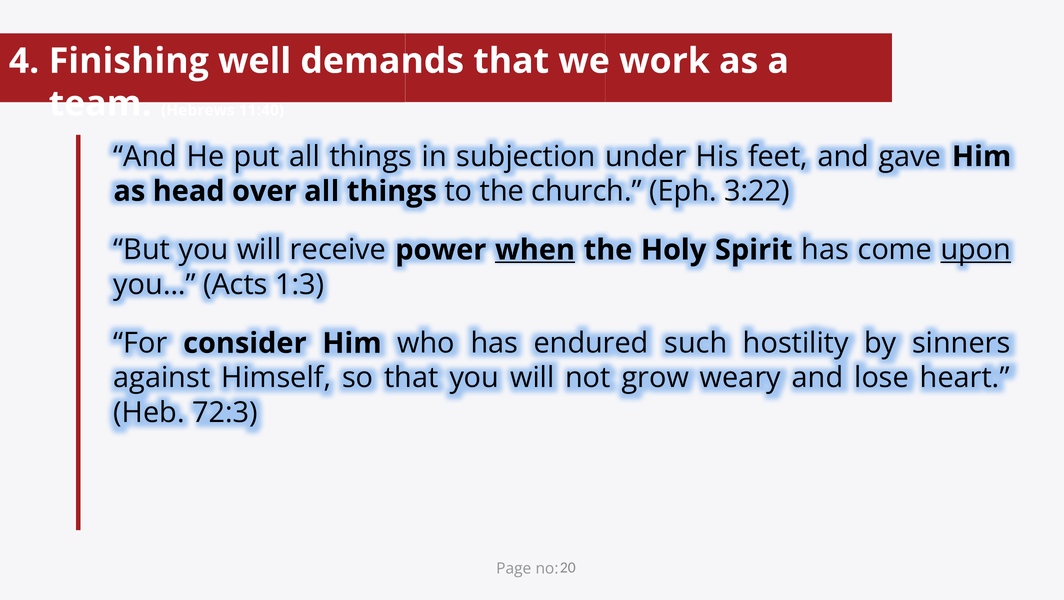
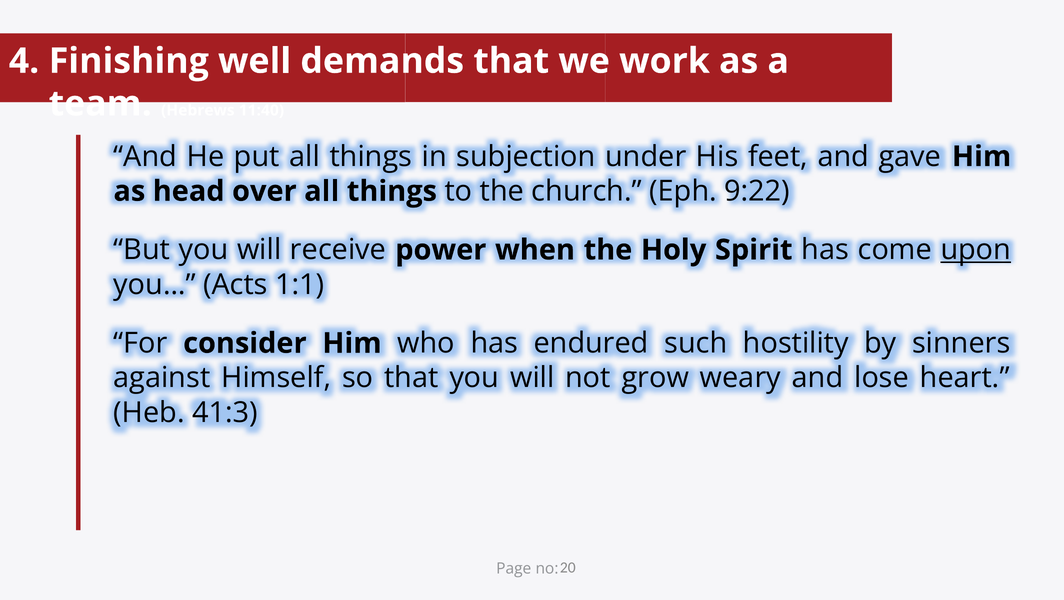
3:22: 3:22 -> 9:22 (757, 191)
when underline: present -> none (535, 250)
1:3: 1:3 -> 1:1 (300, 285)
72:3: 72:3 -> 41:3 (225, 413)
